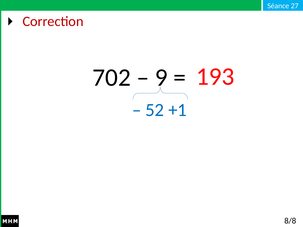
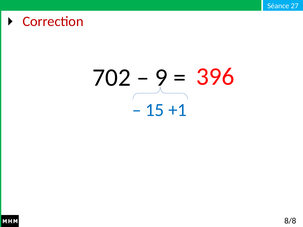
193: 193 -> 396 (215, 77)
52: 52 -> 15 (155, 110)
